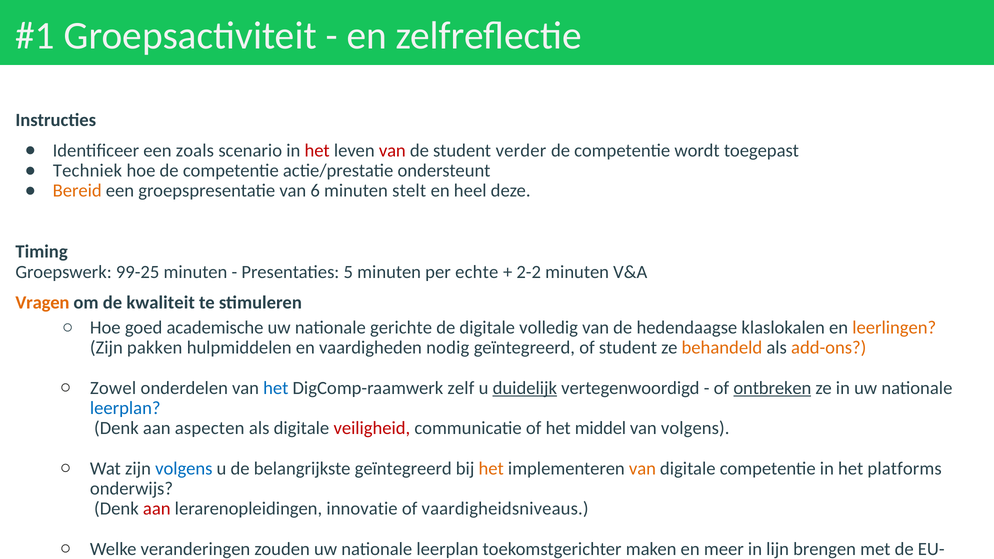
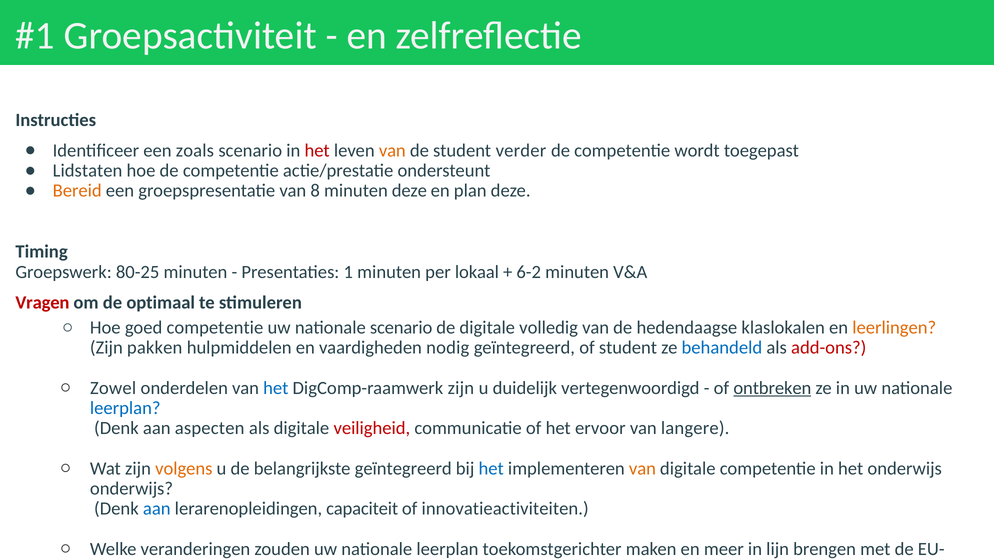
van colour: red -> orange (392, 151)
Techniek: Techniek -> Lidstaten (88, 171)
6: 6 -> 8 (315, 191)
minuten stelt: stelt -> deze (409, 191)
heel: heel -> plan (470, 191)
99-25: 99-25 -> 80-25 (138, 272)
5: 5 -> 1 (348, 272)
per echte: echte -> lokaal (477, 272)
2-2: 2-2 -> 6-2 (529, 272)
Vragen colour: orange -> red (42, 302)
kwaliteit: kwaliteit -> optimaal (161, 302)
goed academische: academische -> competentie (215, 328)
nationale gerichte: gerichte -> scenario (401, 328)
behandeld colour: orange -> blue (722, 348)
add-ons colour: orange -> red (829, 348)
DigComp-raamwerk zelf: zelf -> zijn (461, 388)
duidelijk underline: present -> none (525, 388)
middel: middel -> ervoor (600, 428)
van volgens: volgens -> langere (695, 428)
volgens colour: blue -> orange (184, 469)
het colour: orange -> blue (491, 469)
het platforms: platforms -> onderwijs (905, 469)
aan colour: red -> blue (157, 509)
innovatie: innovatie -> capaciteit (362, 509)
vaardigheidsniveaus: vaardigheidsniveaus -> innovatieactiviteiten (505, 509)
